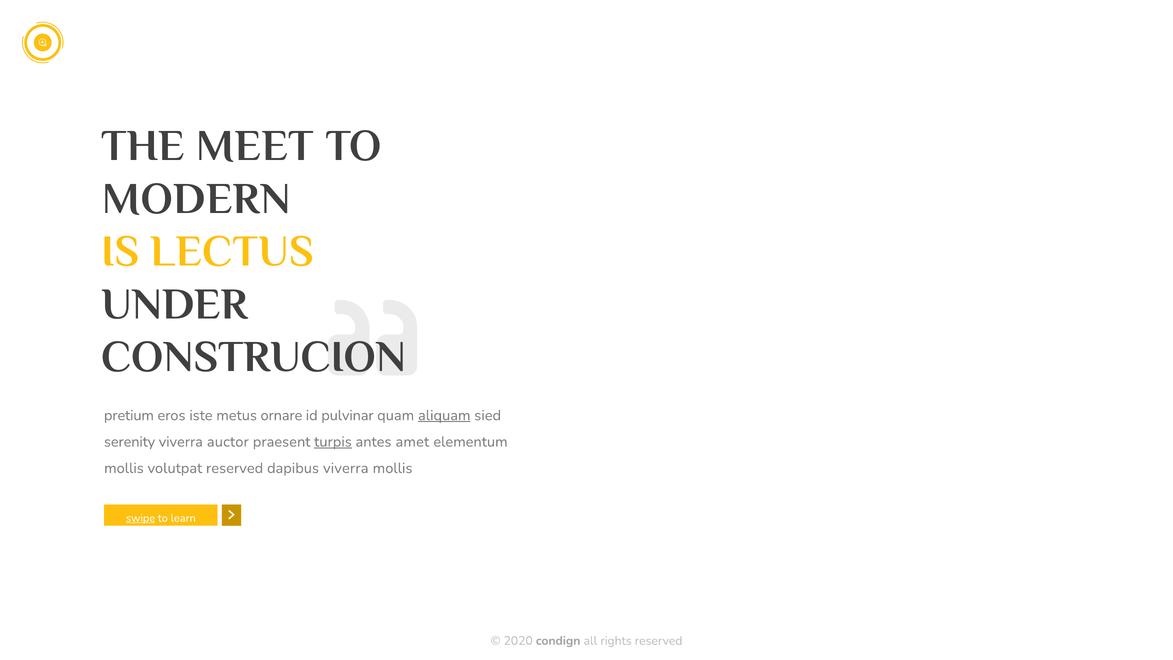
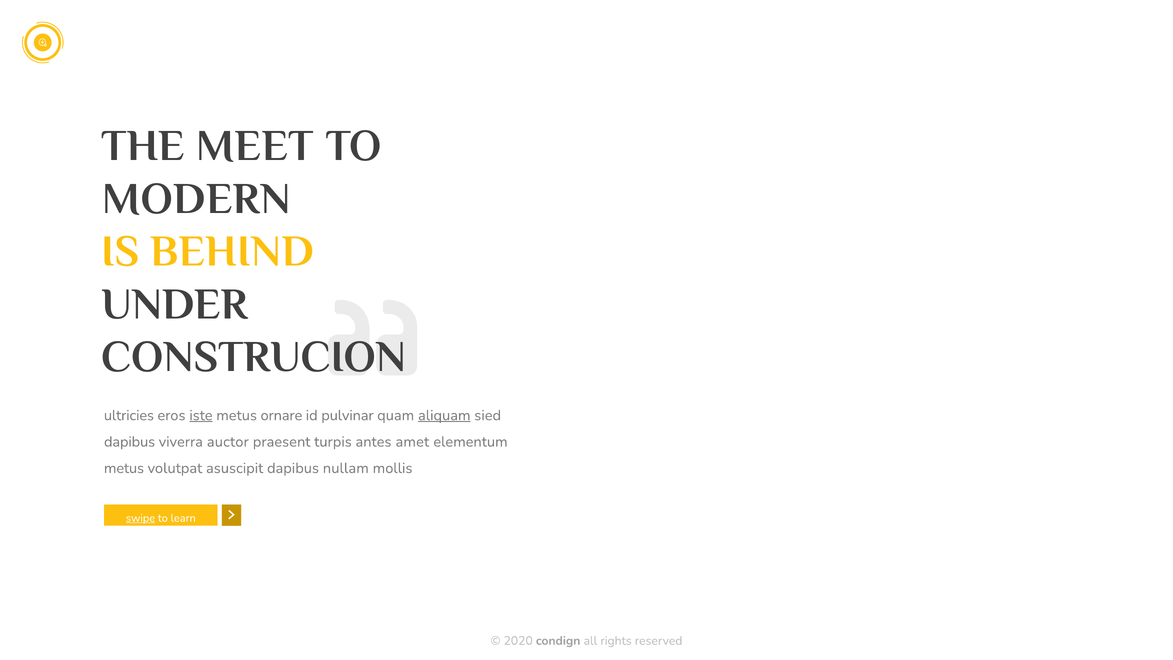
LECTUS: LECTUS -> BEHIND (232, 251)
pretium: pretium -> ultricies (129, 415)
iste underline: none -> present (201, 415)
serenity: serenity -> dapibus (130, 442)
turpis underline: present -> none (333, 442)
mollis: mollis -> metus (124, 468)
volutpat reserved: reserved -> asuscipit (235, 468)
dapibus viverra: viverra -> nullam (346, 468)
